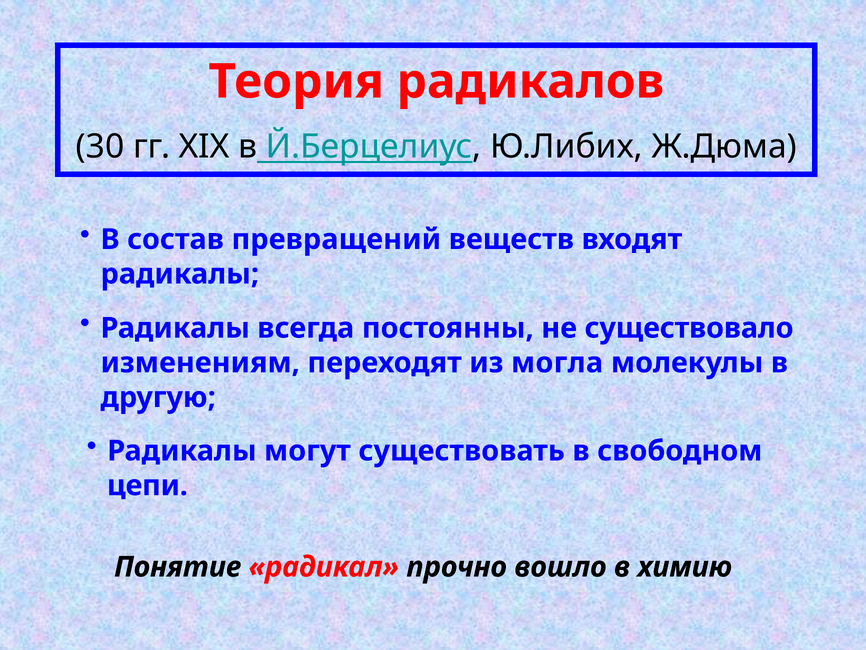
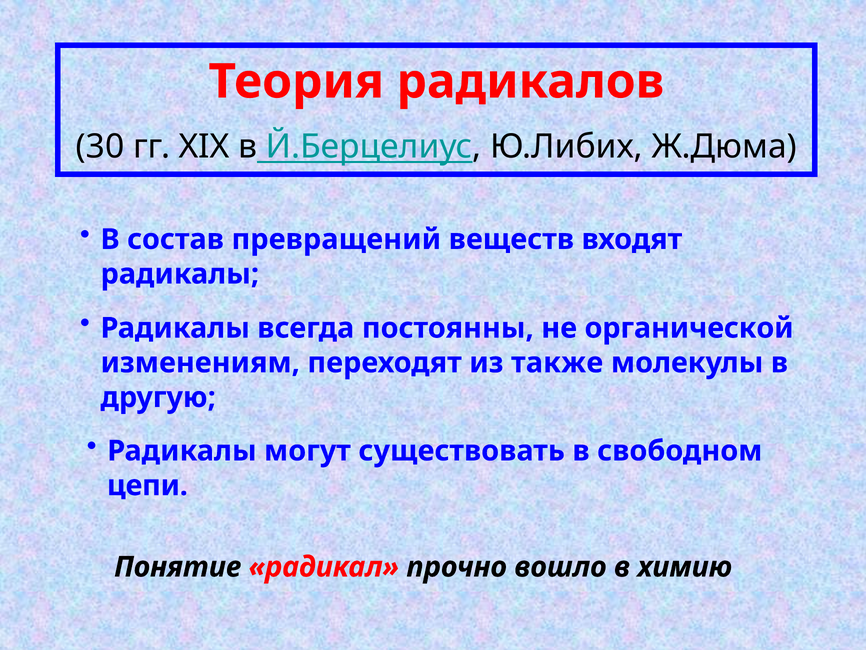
существовало: существовало -> органической (689, 328)
могла: могла -> также (557, 363)
